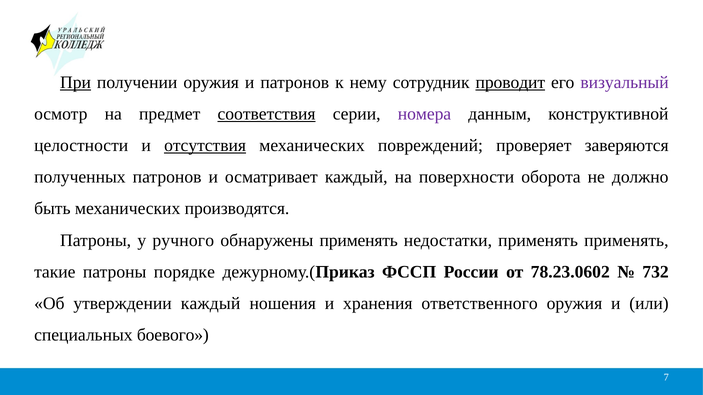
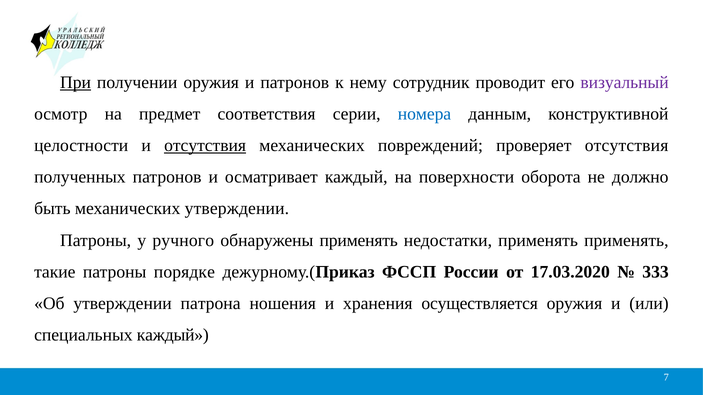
проводит underline: present -> none (510, 82)
соответствия underline: present -> none (267, 114)
номера colour: purple -> blue (424, 114)
проверяет заверяются: заверяются -> отсутствия (627, 146)
механических производятся: производятся -> утверждении (237, 209)
78.23.0602: 78.23.0602 -> 17.03.2020 (570, 272)
732: 732 -> 333 (656, 272)
утверждении каждый: каждый -> патрона (211, 304)
ответственного: ответственного -> осуществляется (480, 304)
специальных боевого: боевого -> каждый (173, 335)
